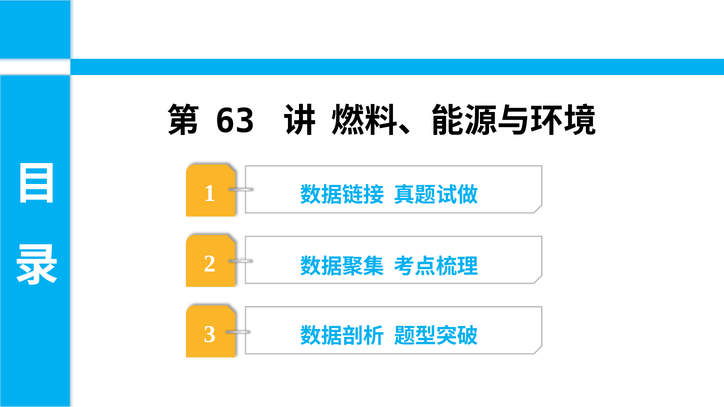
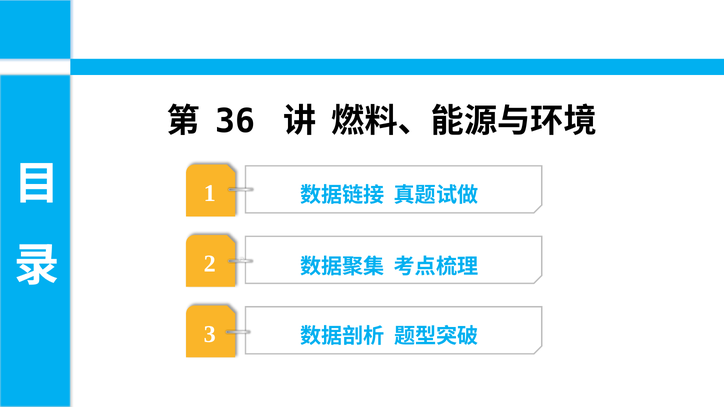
63: 63 -> 36 (235, 122)
